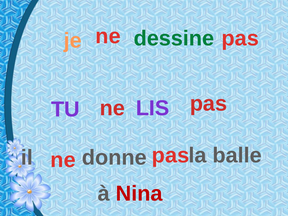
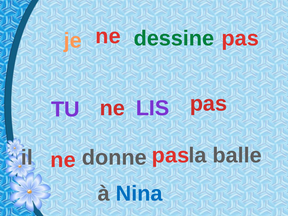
Nina colour: red -> blue (139, 194)
